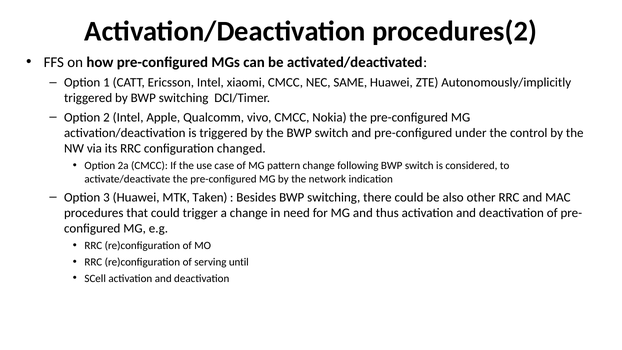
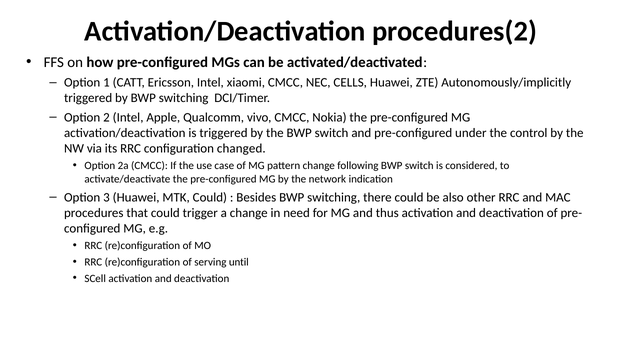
SAME: SAME -> CELLS (350, 83)
MTK Taken: Taken -> Could (210, 197)
